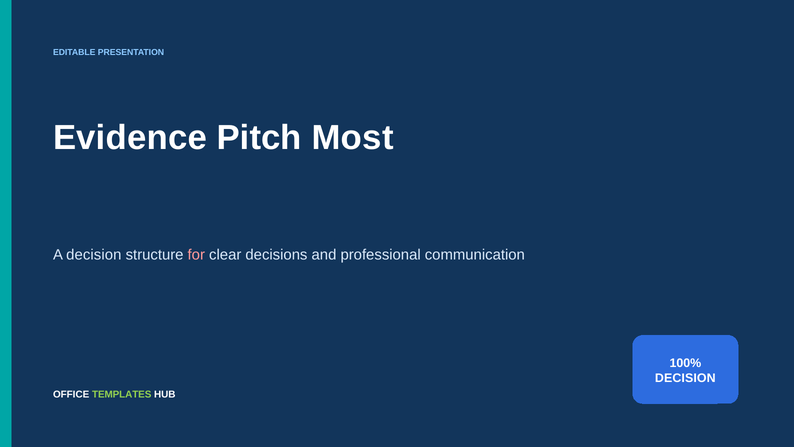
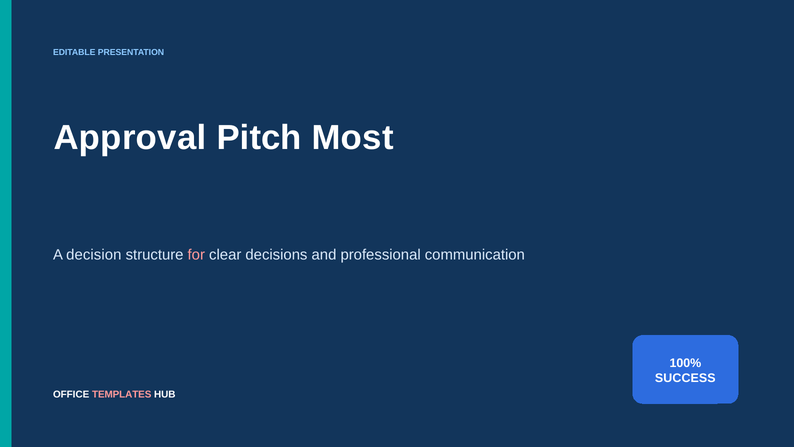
Evidence: Evidence -> Approval (130, 138)
DECISION: DECISION -> SUCCESS (685, 378)
TEMPLATES colour: light green -> pink (122, 394)
